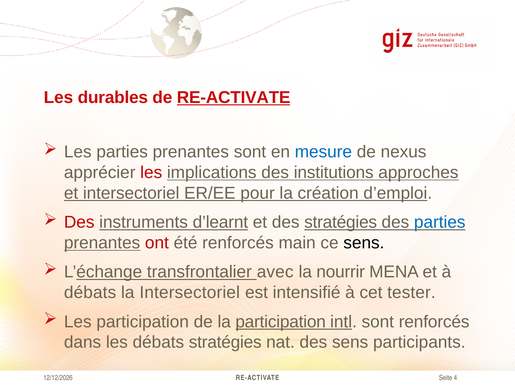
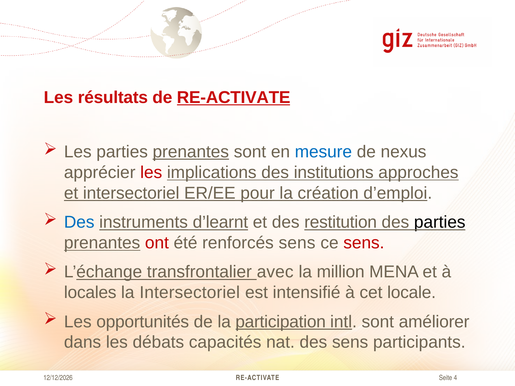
durables: durables -> résultats (113, 98)
prenantes underline: none -> present (191, 152)
Des colour: red -> blue (79, 222)
des stratégies: stratégies -> restitution (341, 222)
parties colour: blue -> black (440, 222)
renforcés main: main -> sens (297, 243)
sens colour: black -> red (364, 243)
nourrir: nourrir -> million (341, 272)
débats: débats -> locales (90, 293)
tester: tester -> locale (412, 293)
Les participation: participation -> opportunités (143, 322)
sont renforcés: renforcés -> améliorer (434, 322)
débats stratégies: stratégies -> capacités (225, 342)
